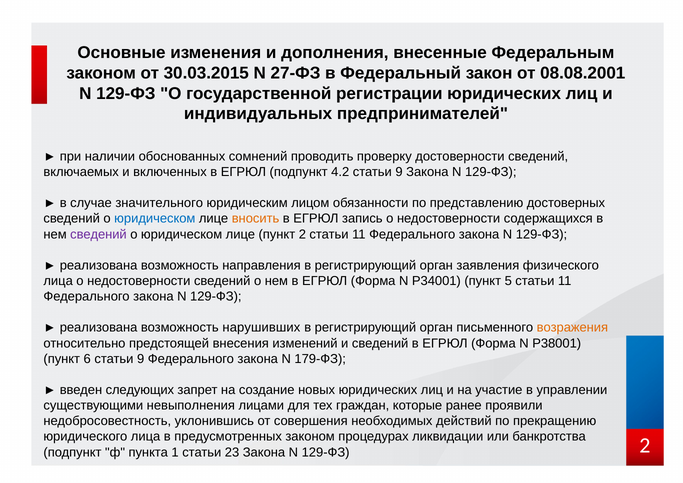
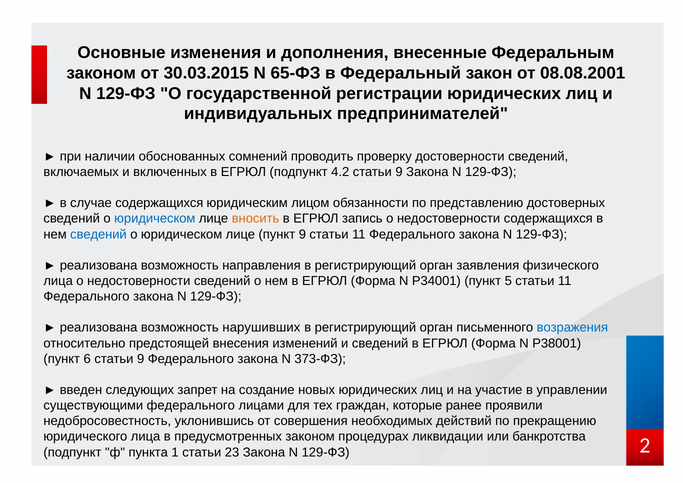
27-ФЗ: 27-ФЗ -> 65-ФЗ (296, 73)
случае значительного: значительного -> содержащихся (159, 203)
сведений colour: purple -> blue (98, 234)
пункт 2: 2 -> 9 (302, 234)
возражения colour: orange -> blue (572, 328)
179-ФЗ: 179-ФЗ -> 373-ФЗ (320, 359)
существующими невыполнения: невыполнения -> федерального (191, 405)
